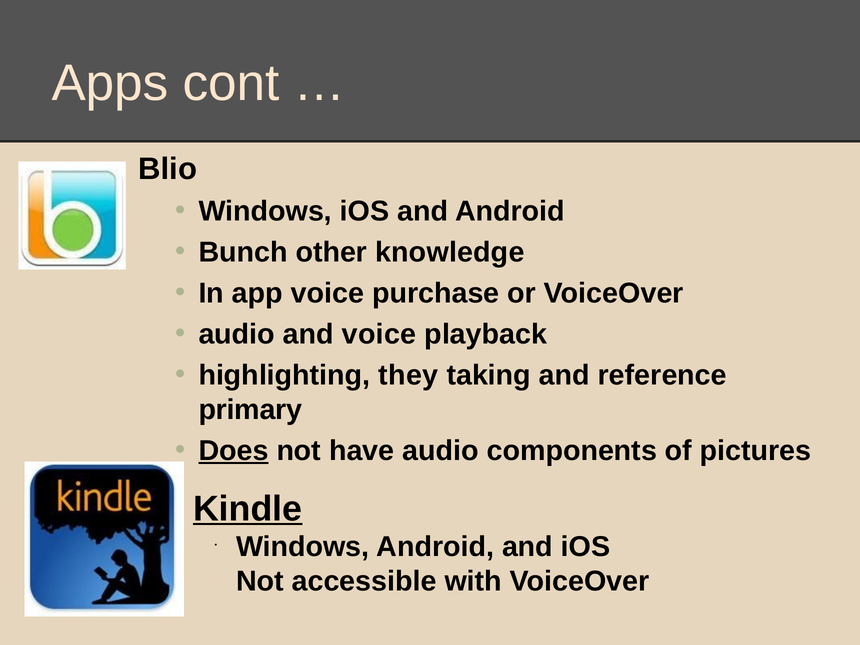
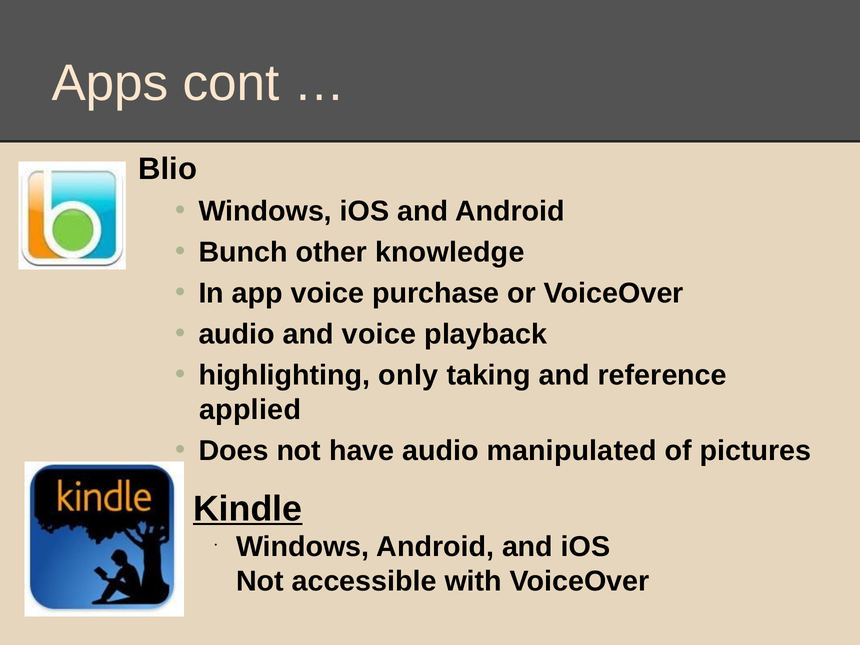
they: they -> only (408, 375)
primary: primary -> applied (250, 410)
Does underline: present -> none (234, 451)
components: components -> manipulated (572, 451)
